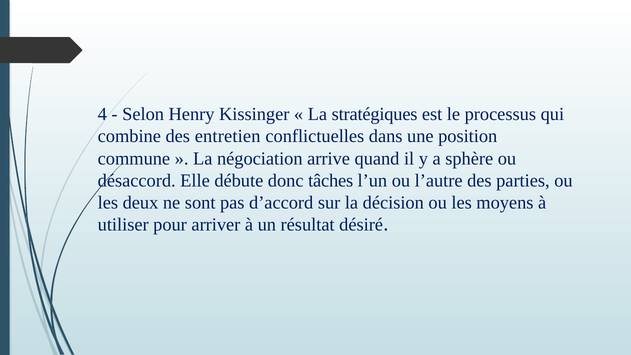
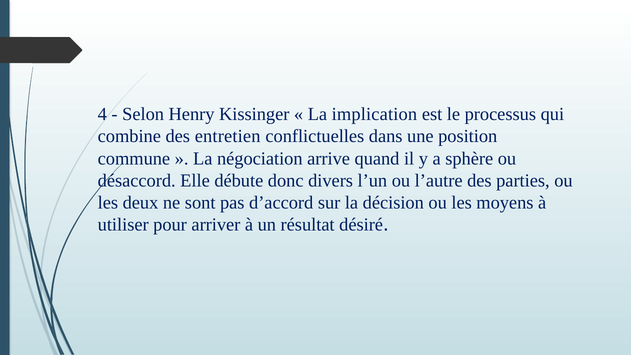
stratégiques: stratégiques -> implication (374, 114)
tâches: tâches -> divers (331, 181)
